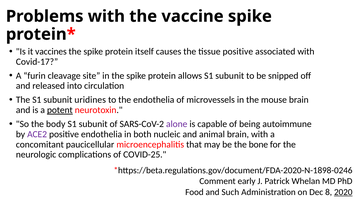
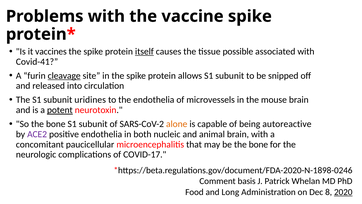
itself underline: none -> present (144, 51)
tissue positive: positive -> possible (238, 51)
Covid-17: Covid-17 -> Covid-41 (37, 62)
cleavage underline: none -> present (64, 76)
So the body: body -> bone (56, 124)
alone colour: purple -> orange (177, 124)
autoimmune: autoimmune -> autoreactive (287, 124)
COVID-25: COVID-25 -> COVID-17 (145, 154)
early: early -> basis (247, 181)
Such: Such -> Long (230, 192)
